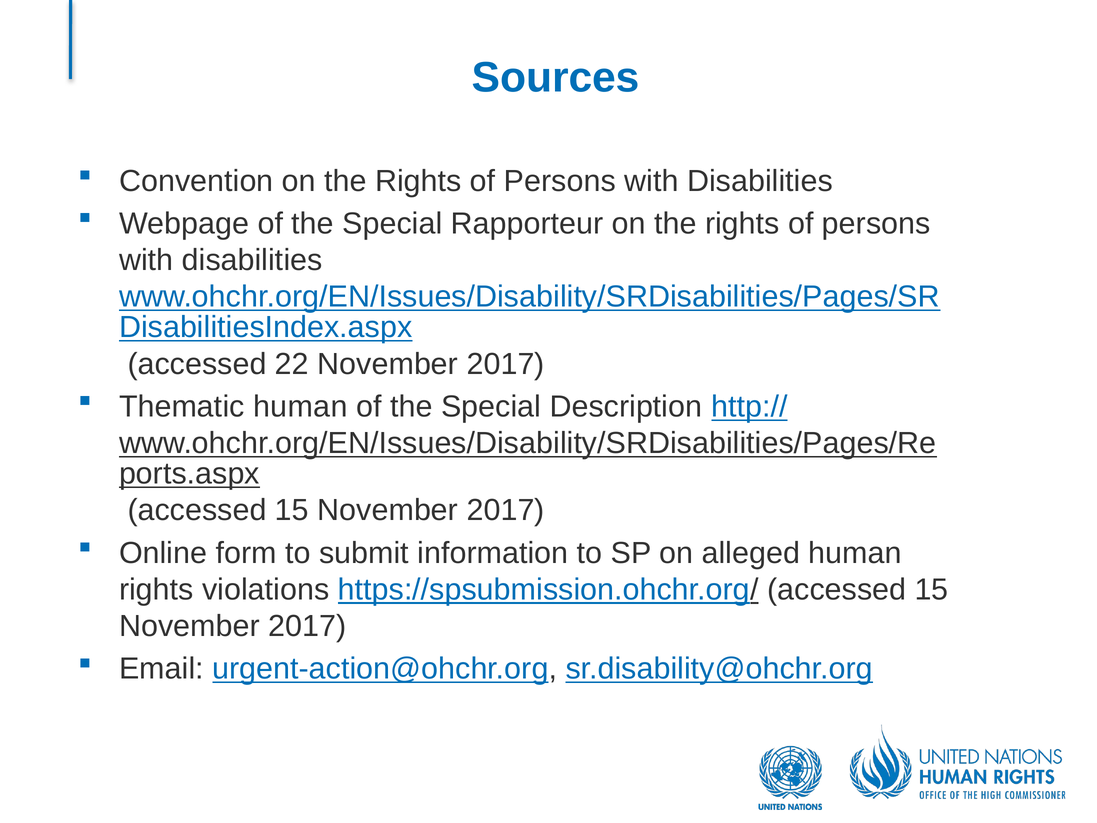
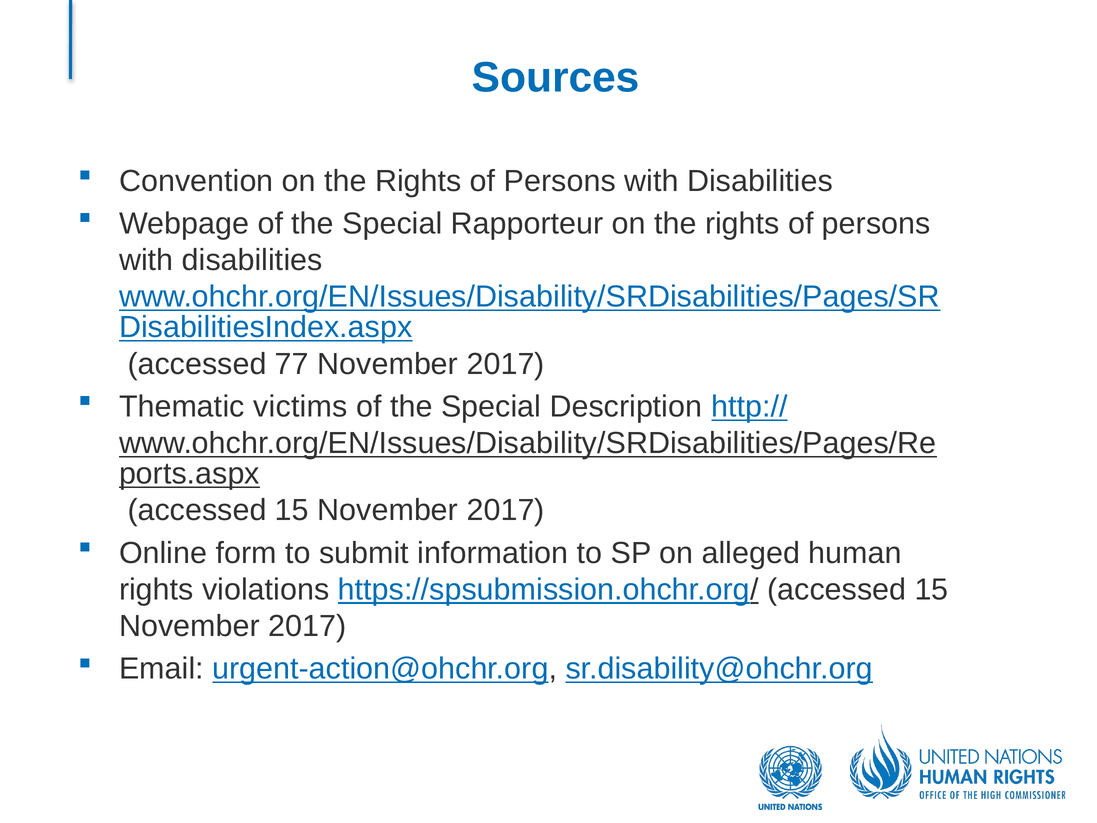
22: 22 -> 77 (292, 364)
Thematic human: human -> victims (300, 407)
